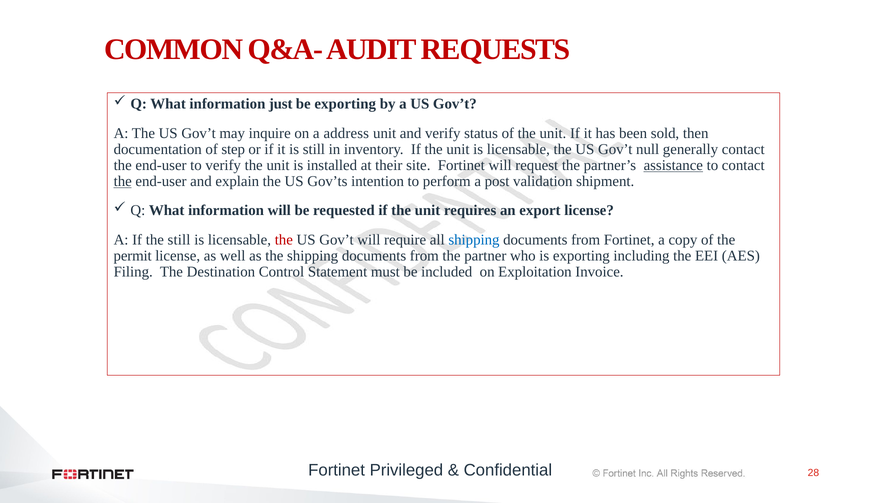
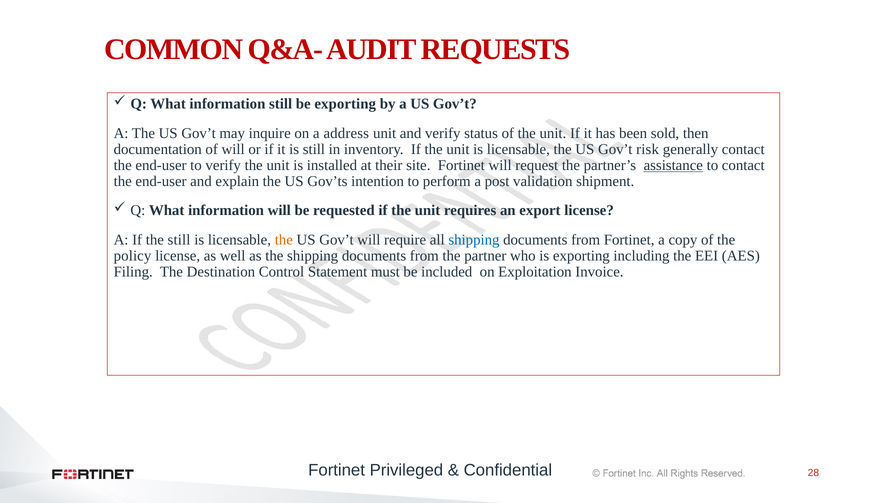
information just: just -> still (281, 104)
of step: step -> will (233, 149)
null: null -> risk (648, 149)
the underline: present -> none (123, 181)
the colour: red -> orange (284, 240)
permit: permit -> policy (133, 256)
